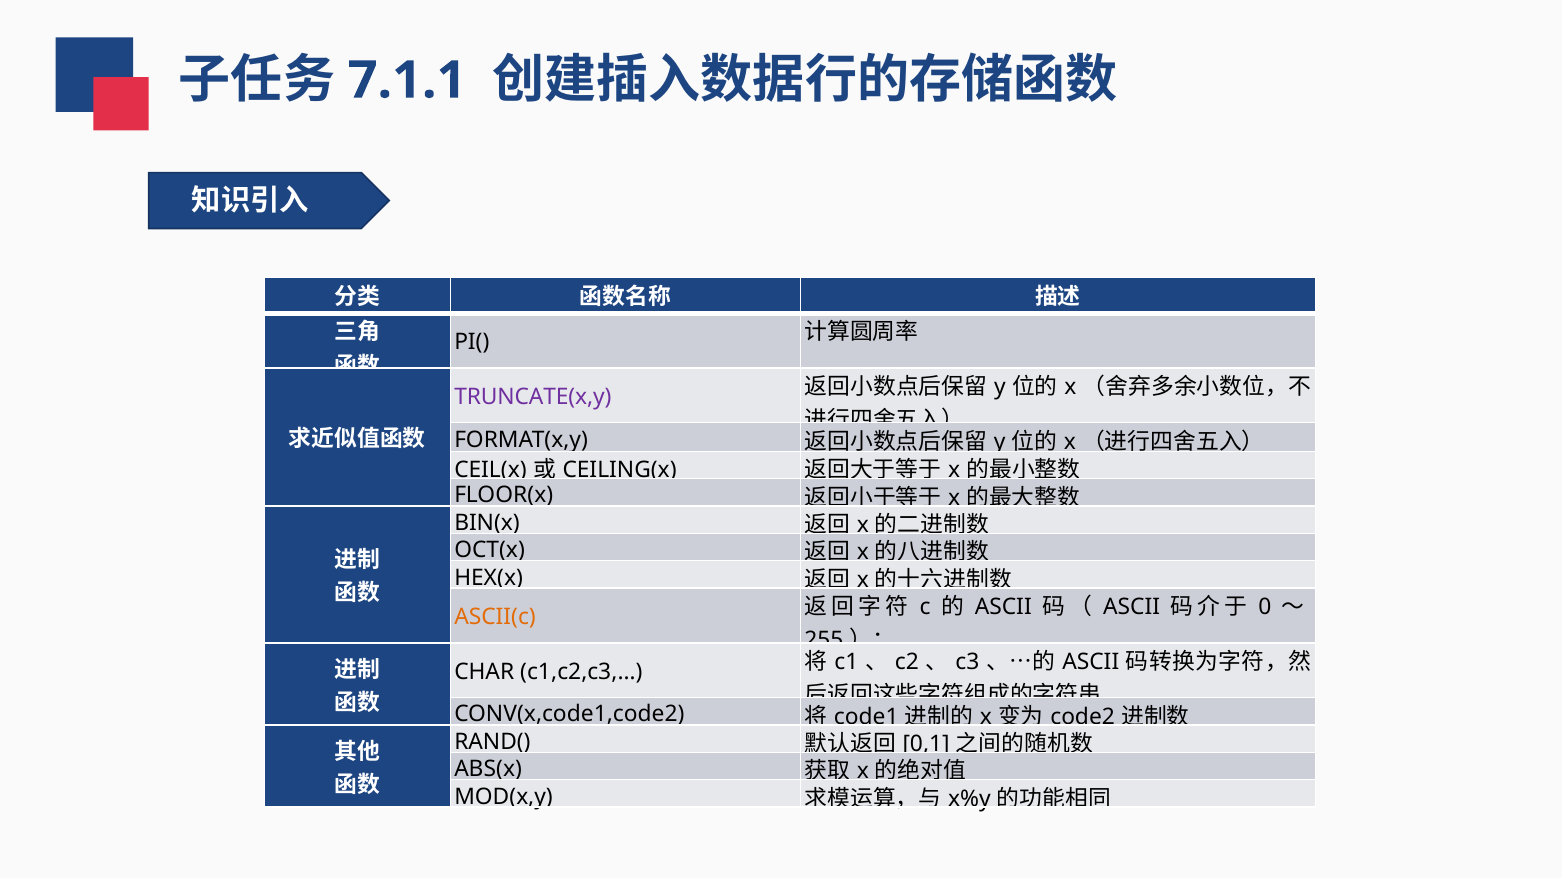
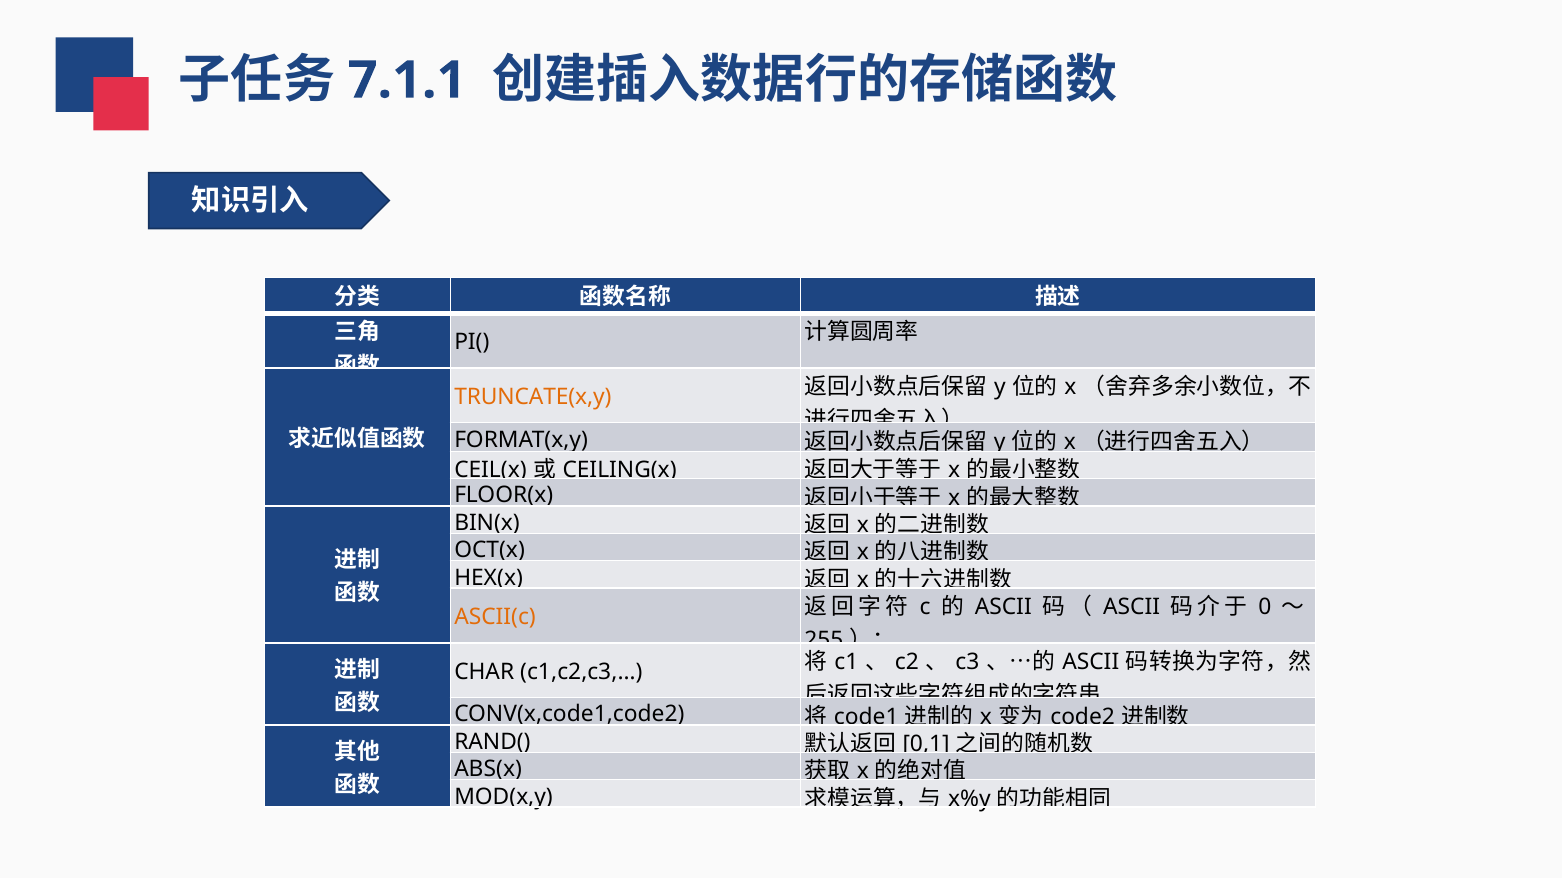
TRUNCATE(x,y colour: purple -> orange (533, 397)
